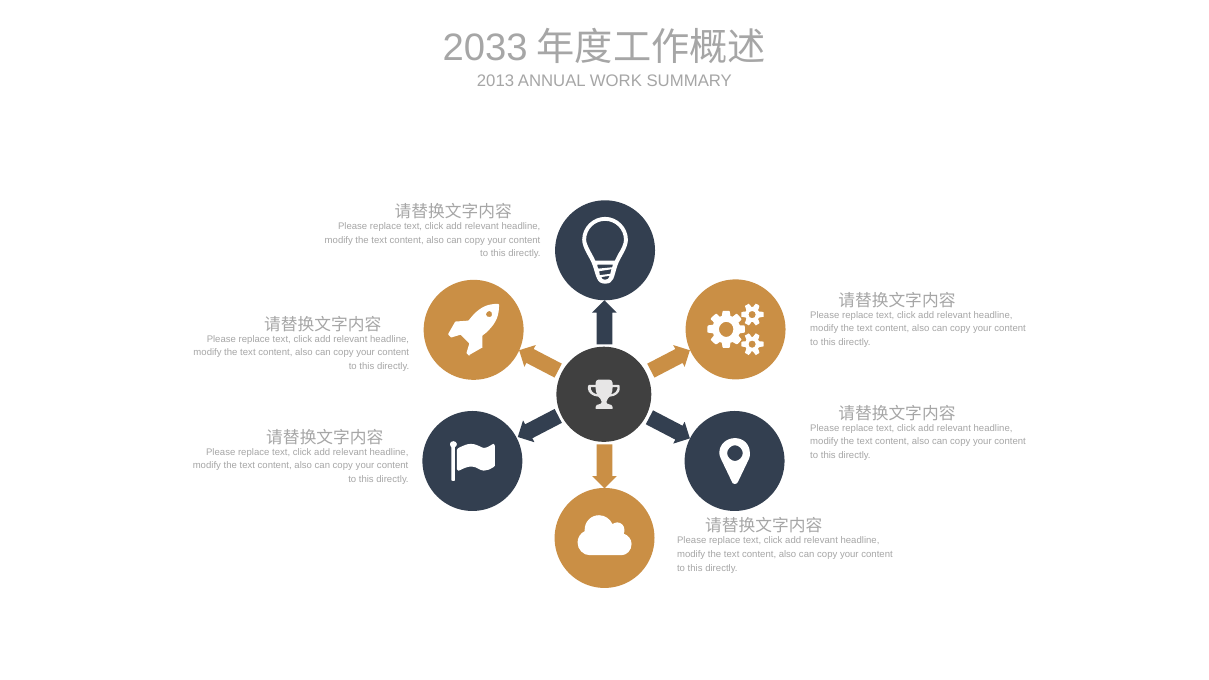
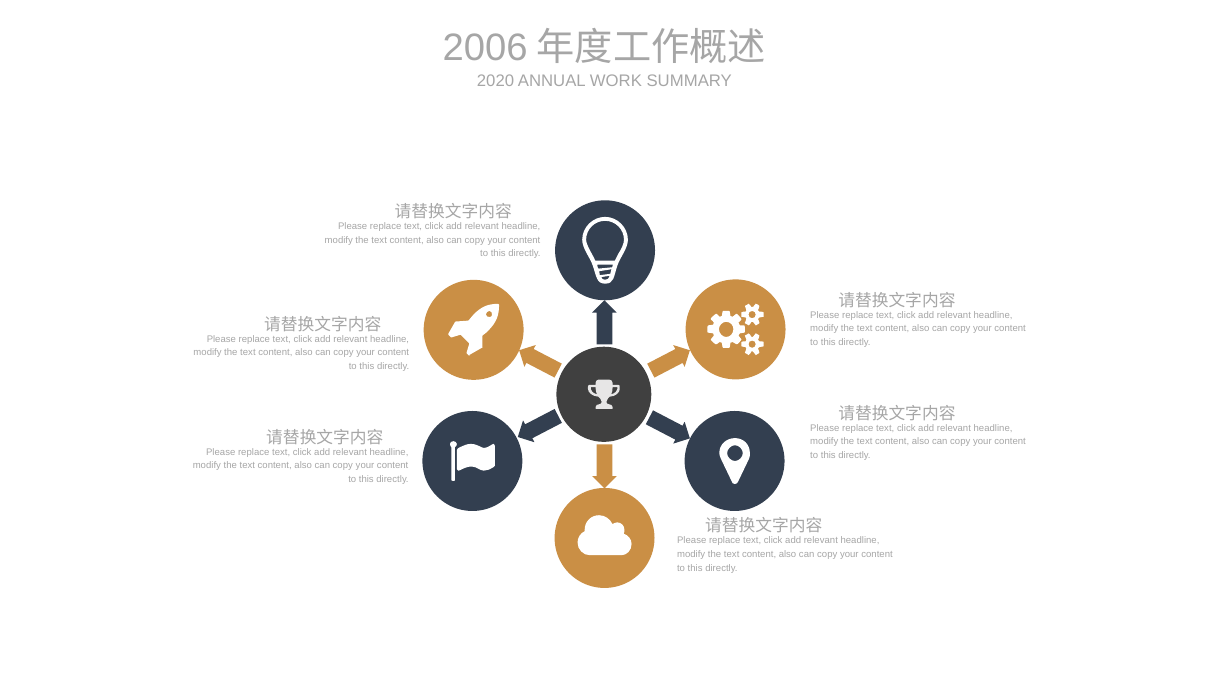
2033: 2033 -> 2006 (485, 48)
2013: 2013 -> 2020 (496, 81)
